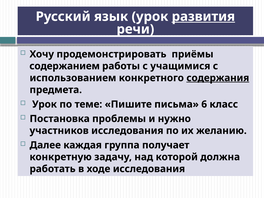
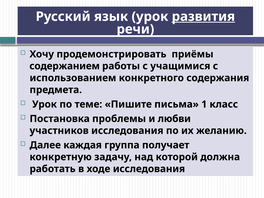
содержания underline: present -> none (218, 78)
6: 6 -> 1 (204, 104)
нужно: нужно -> любви (174, 119)
